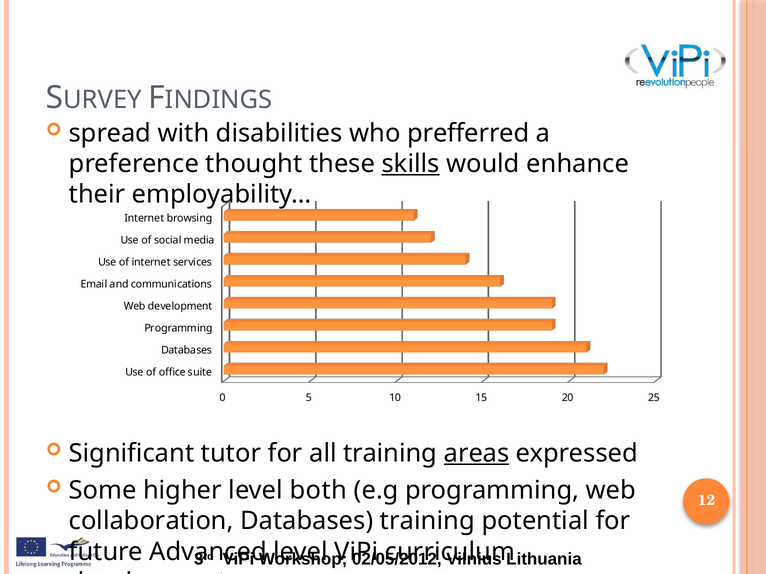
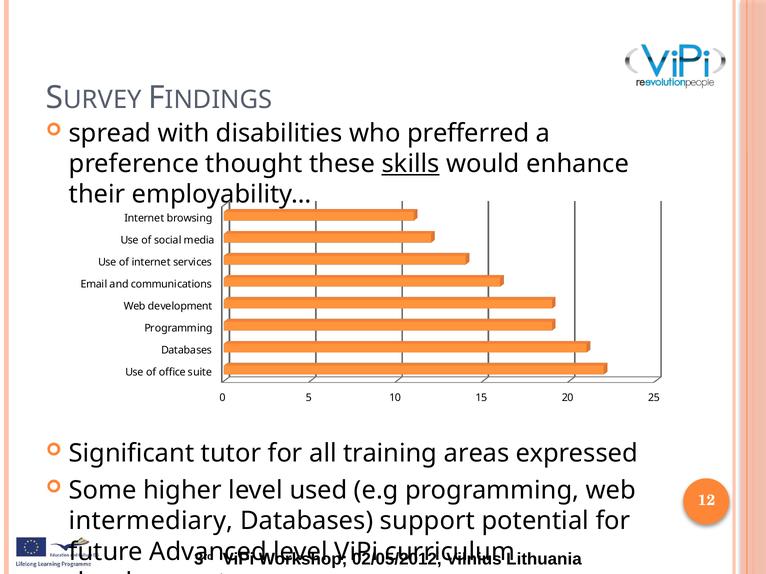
areas underline: present -> none (477, 454)
both: both -> used (319, 491)
collaboration: collaboration -> intermediary (151, 521)
Databases training: training -> support (427, 521)
